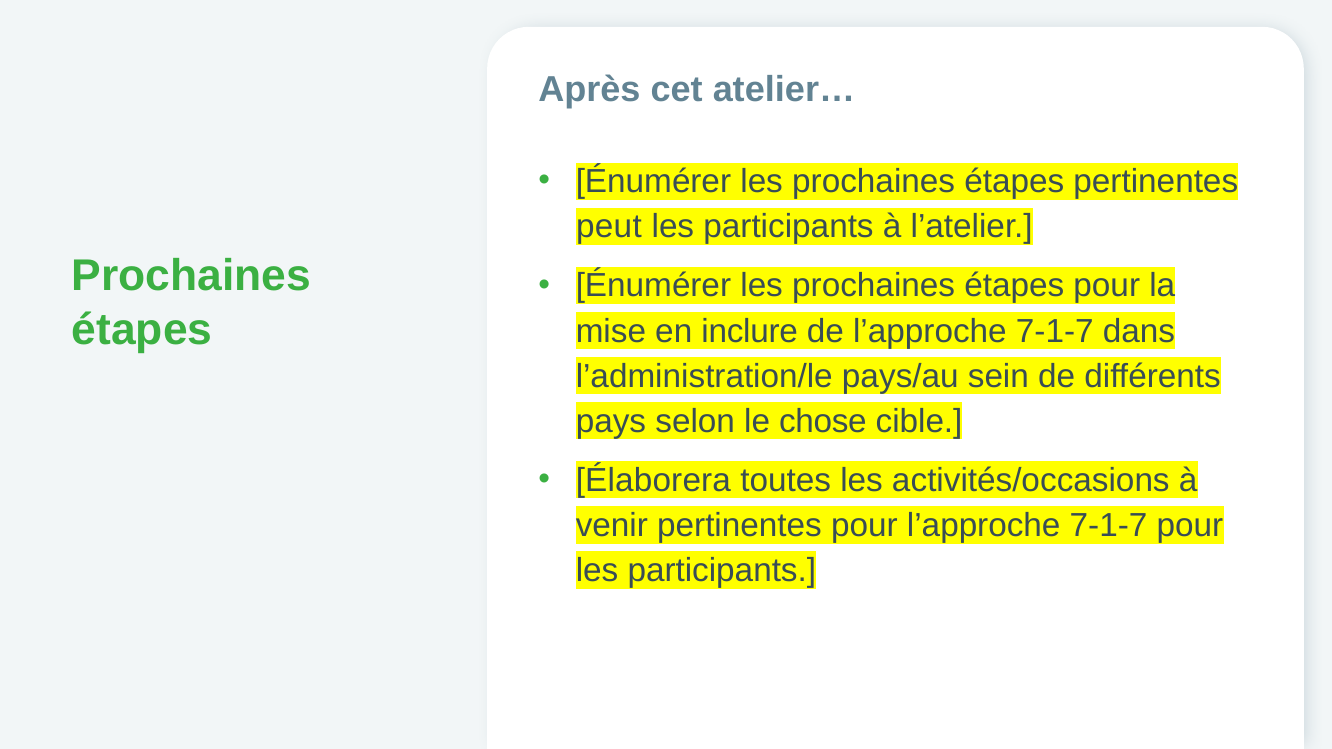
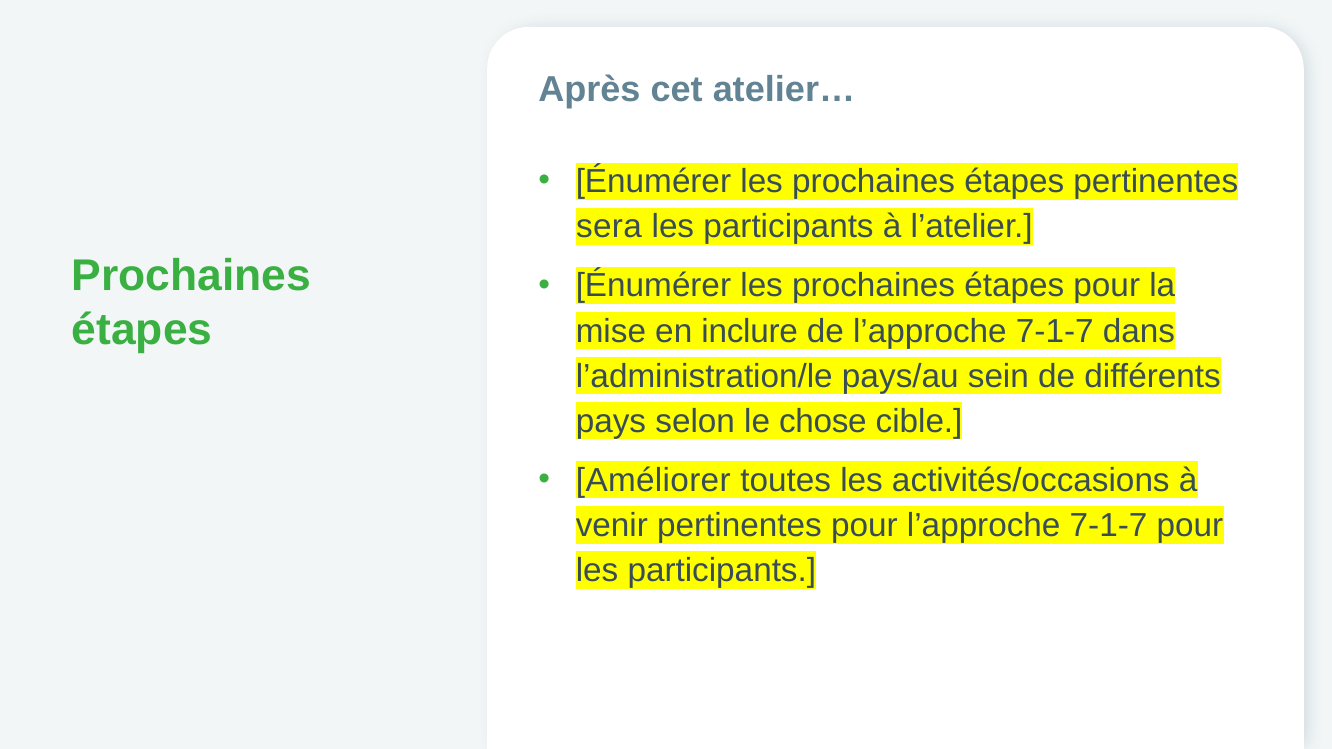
peut: peut -> sera (609, 227)
Élaborera: Élaborera -> Améliorer (653, 480)
